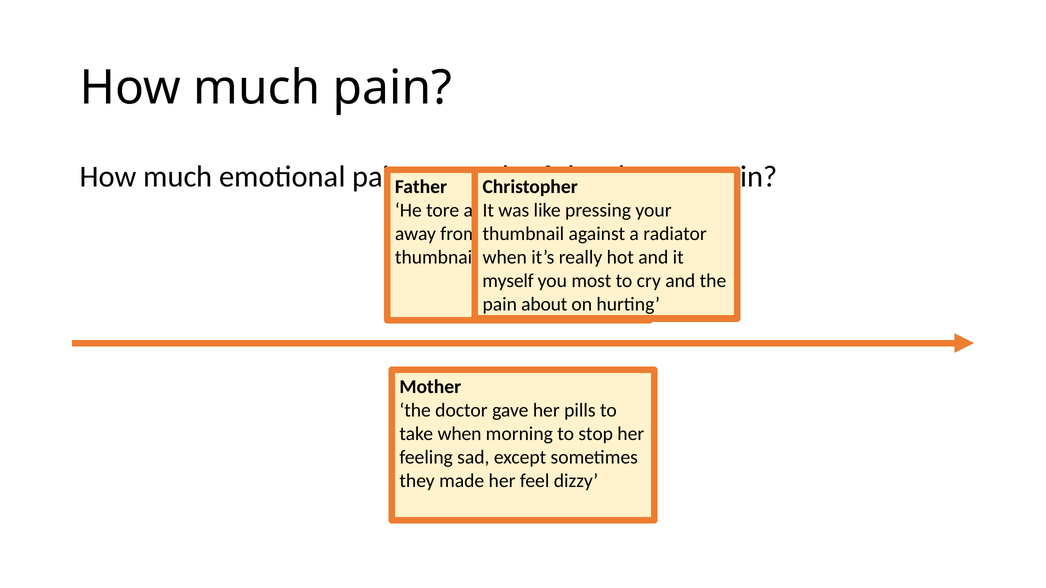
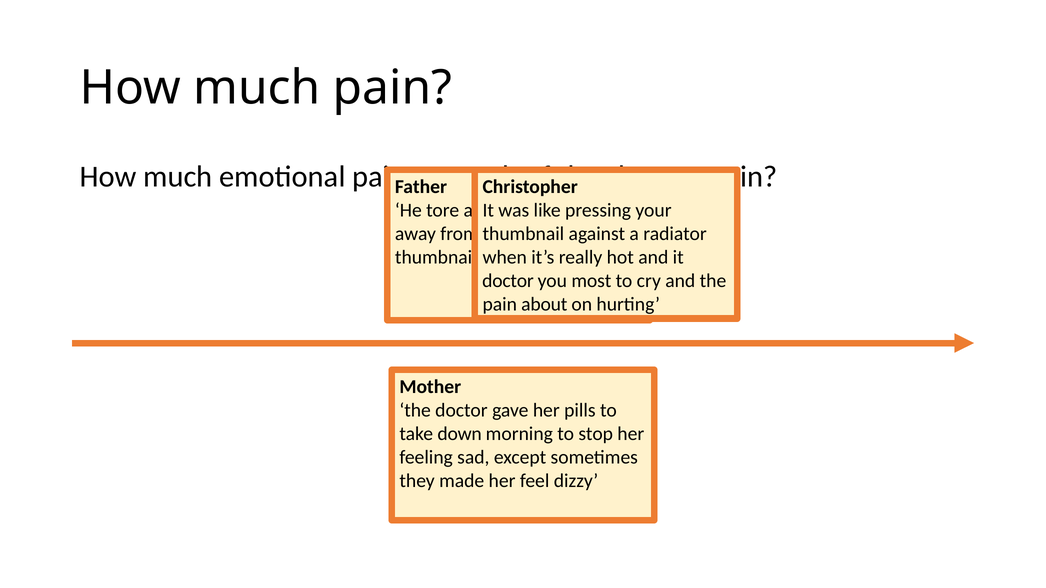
myself: myself -> doctor (508, 281)
take when: when -> down (460, 434)
